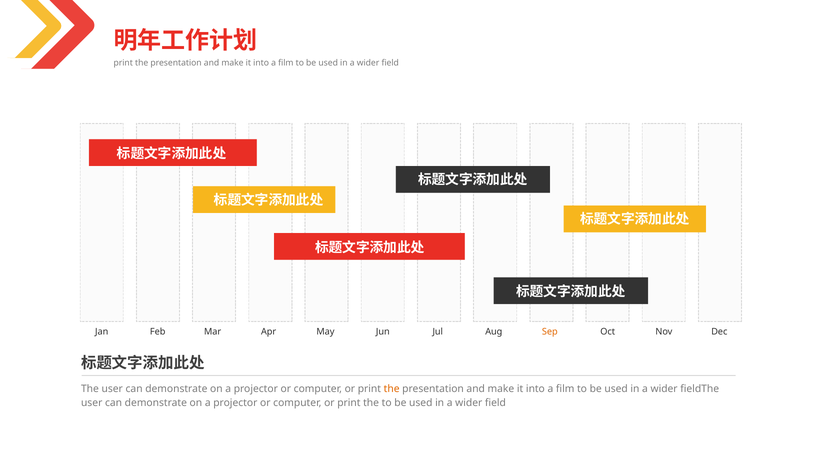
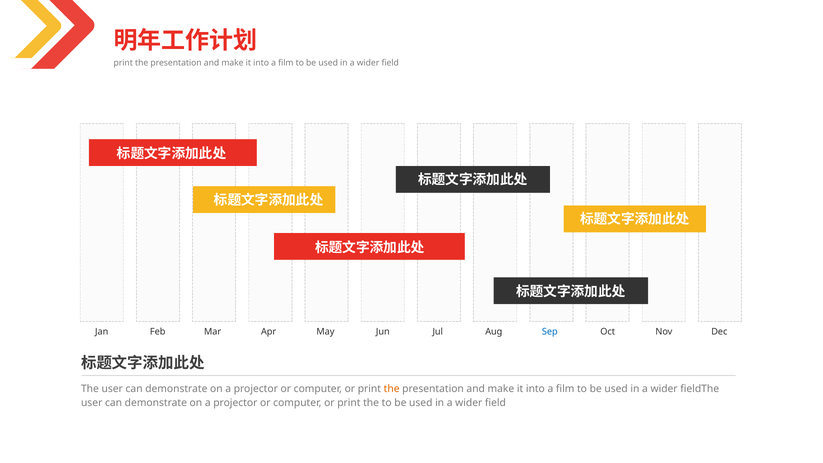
Sep colour: orange -> blue (550, 332)
